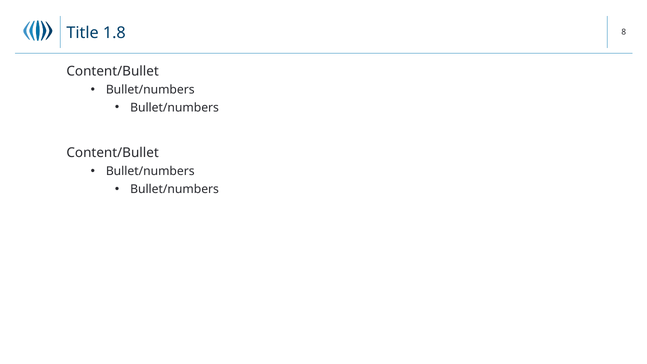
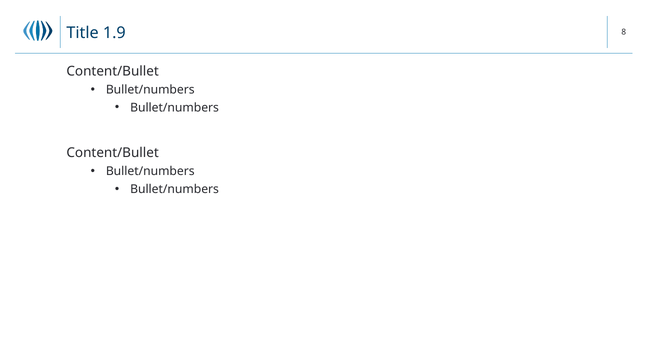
1.8: 1.8 -> 1.9 (114, 33)
